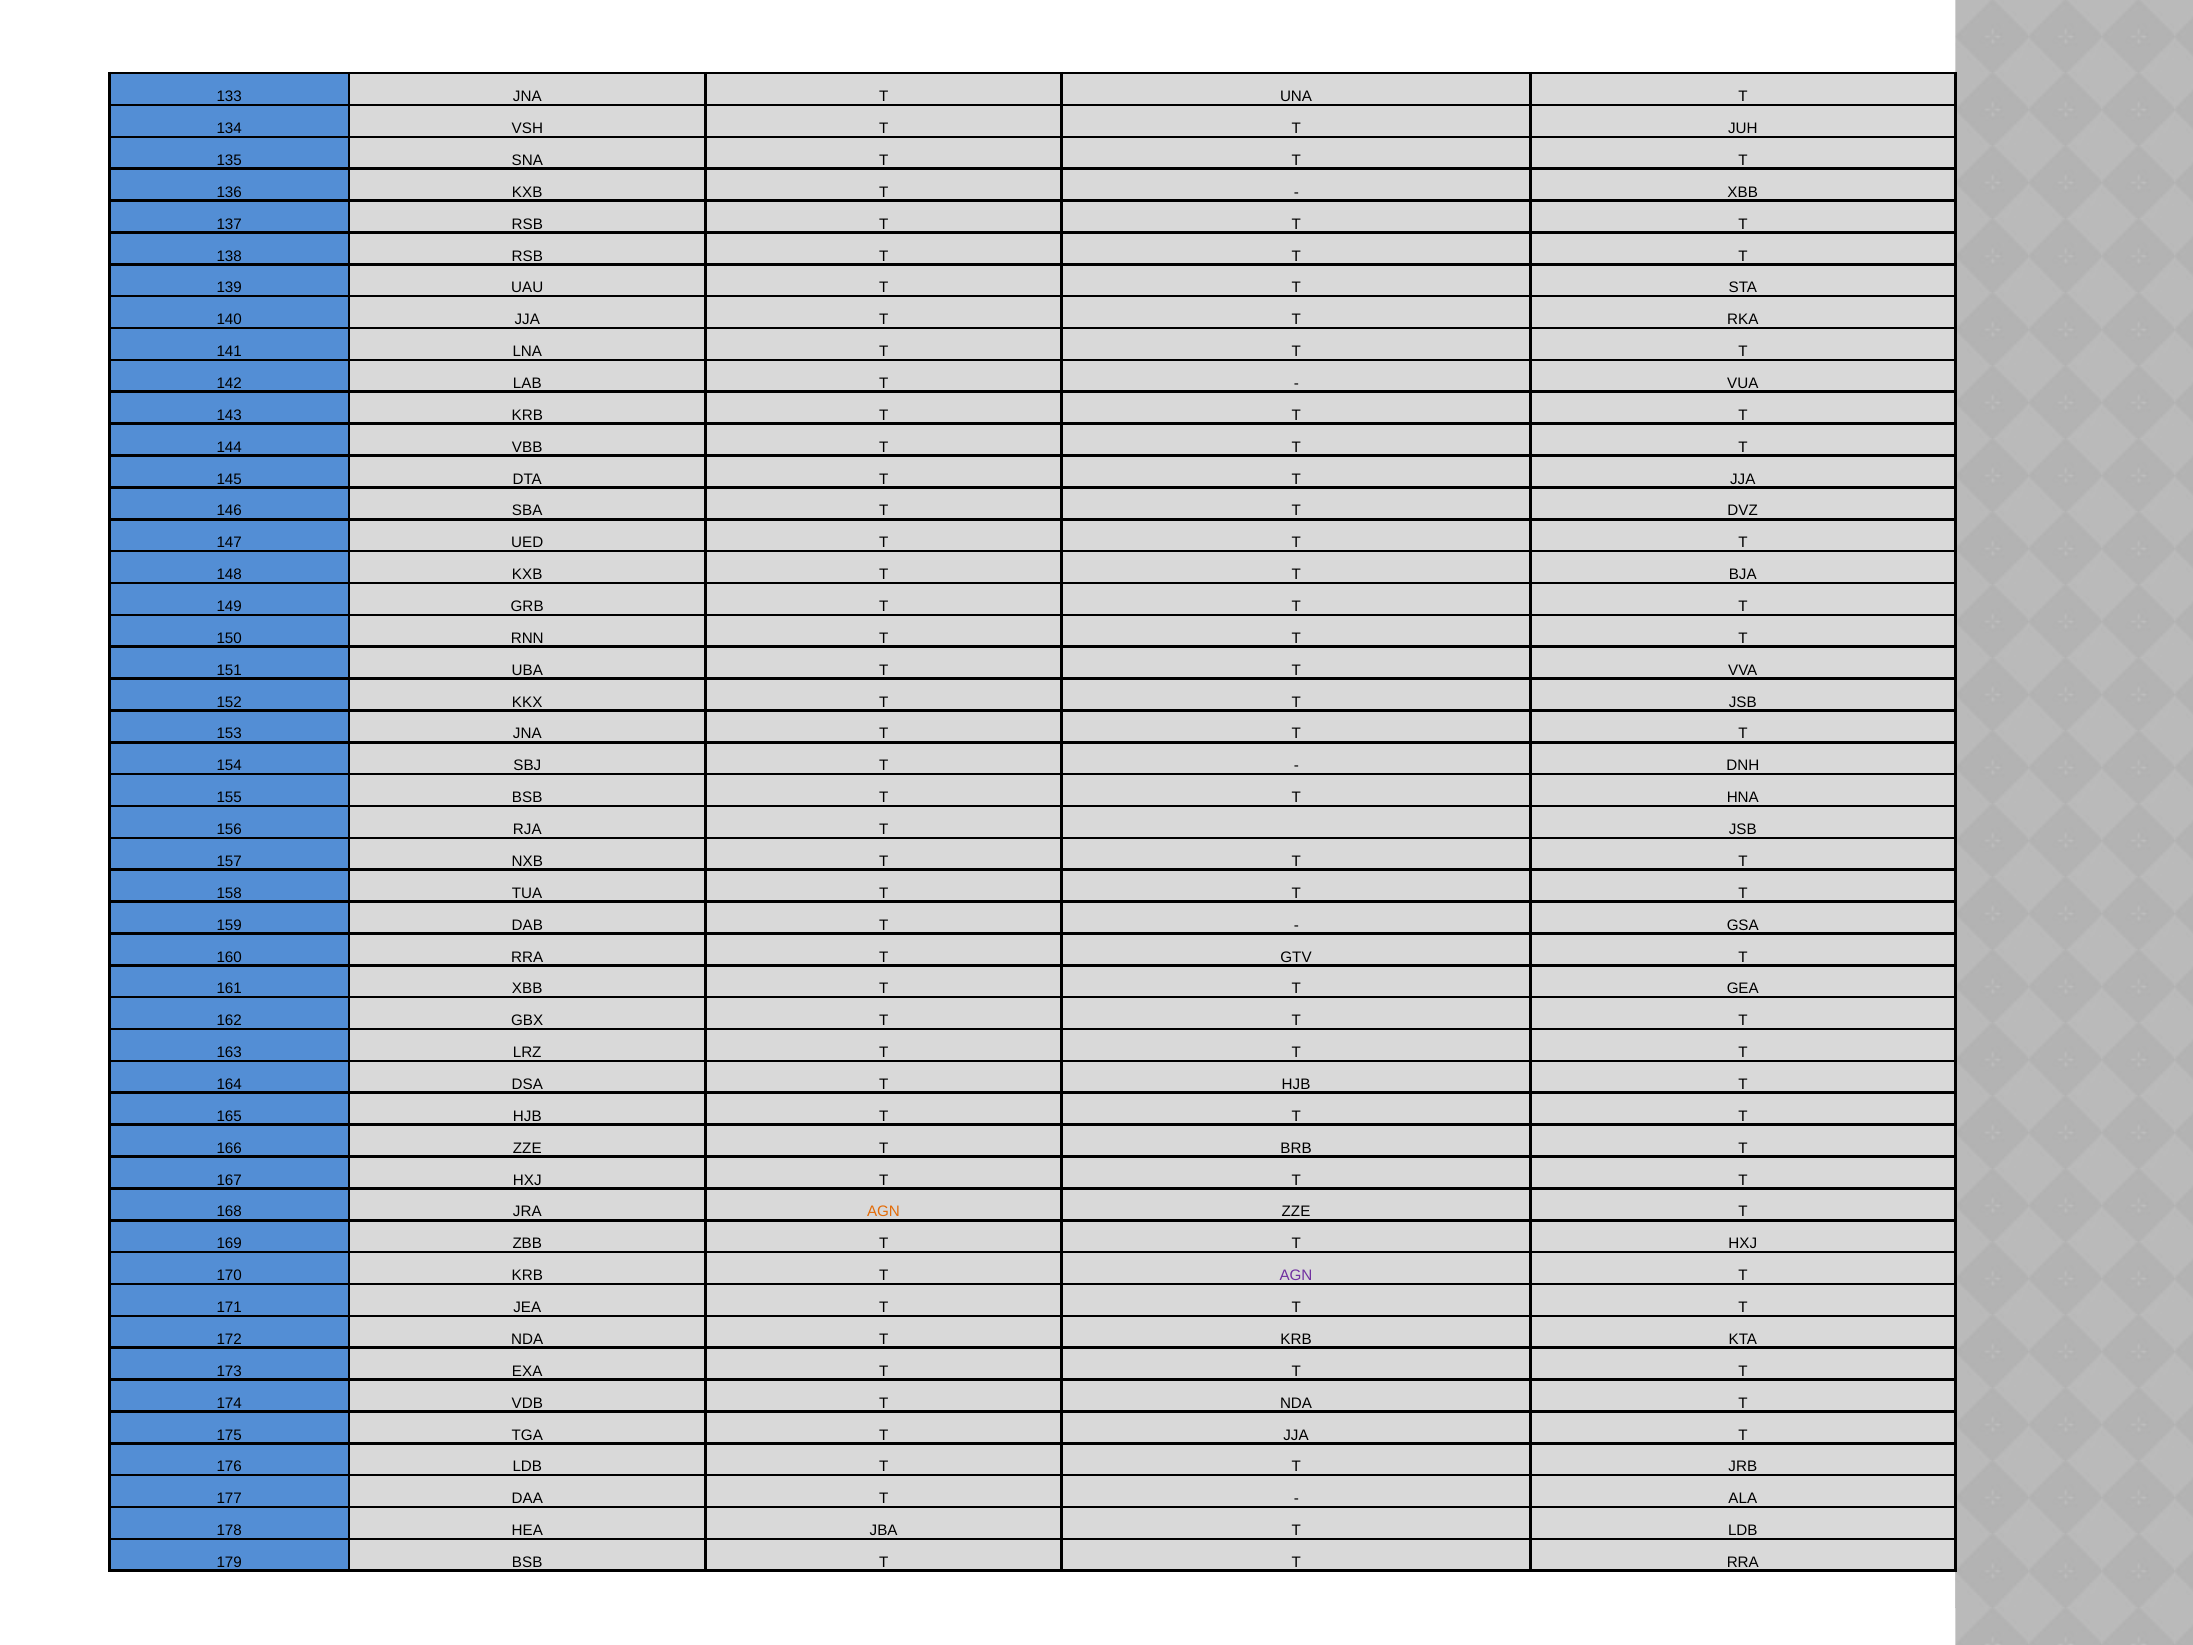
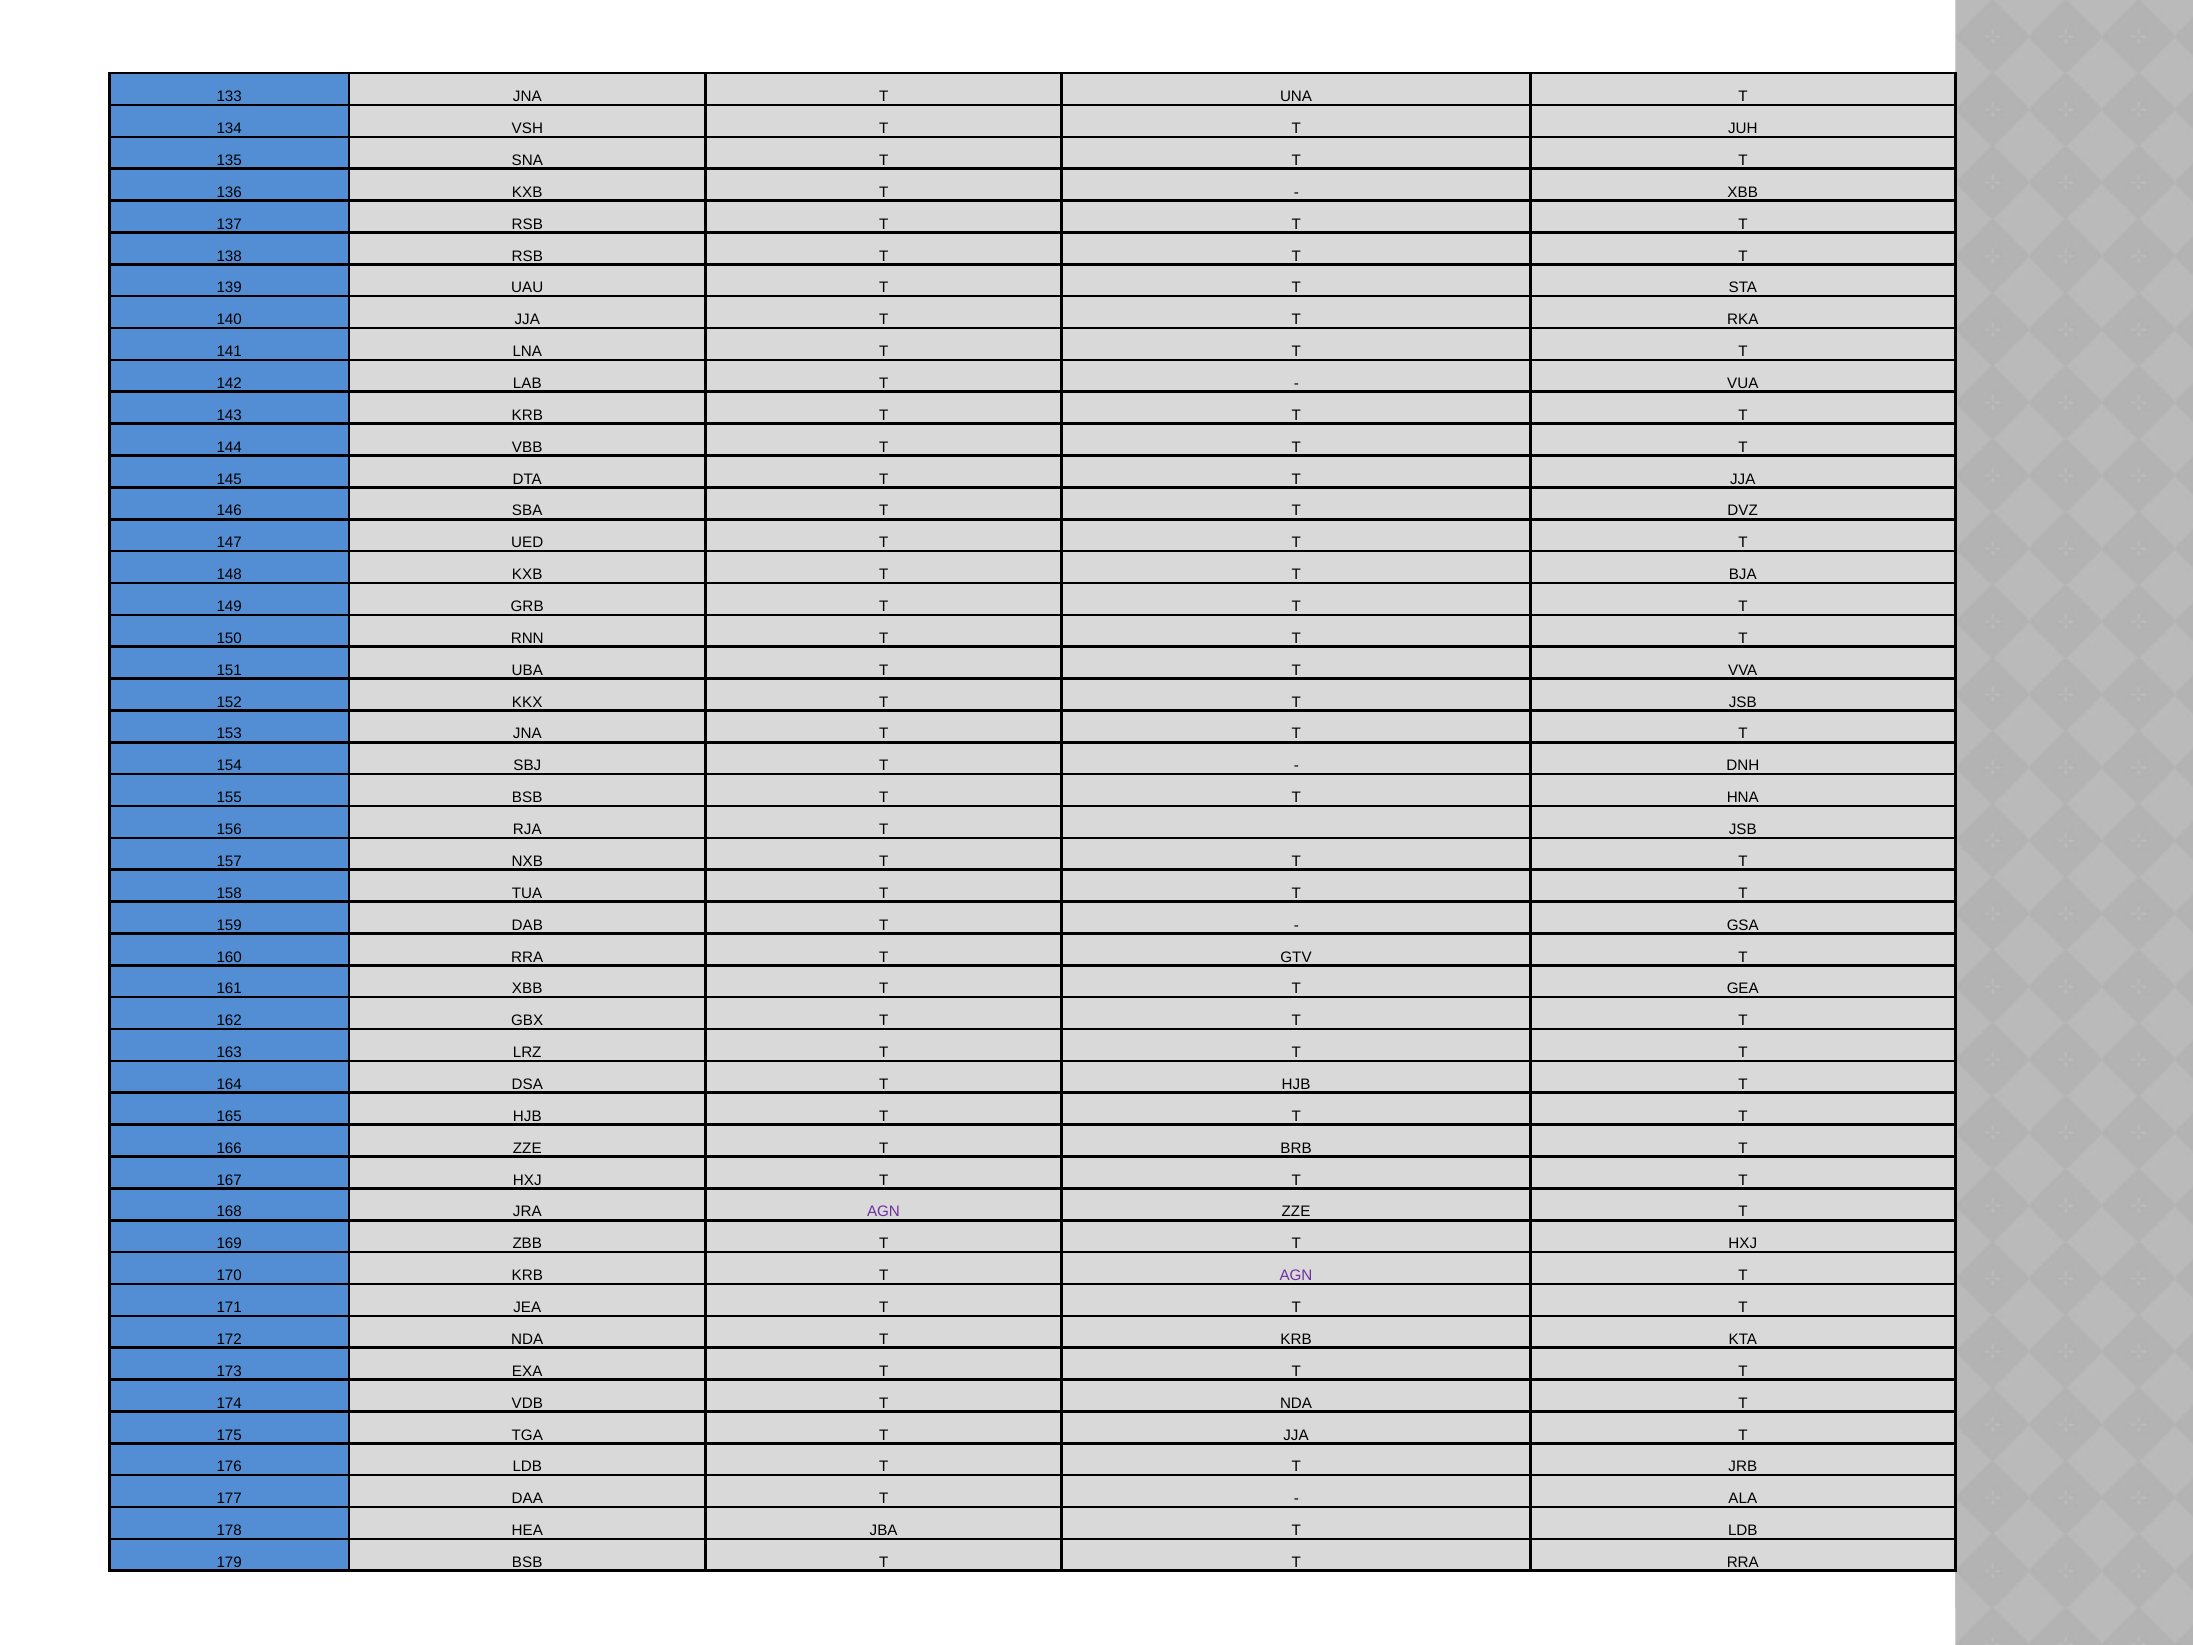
AGN colour: orange -> purple (883, 1212)
